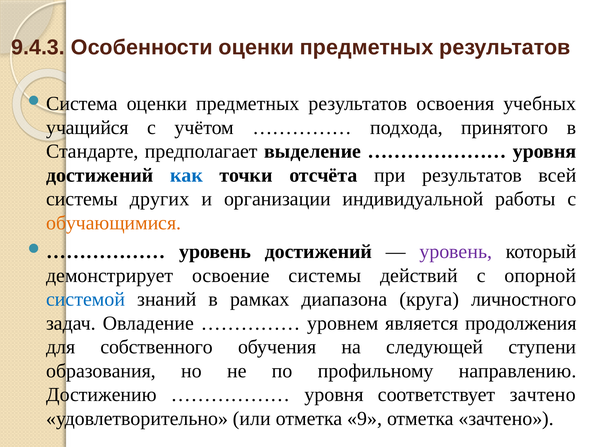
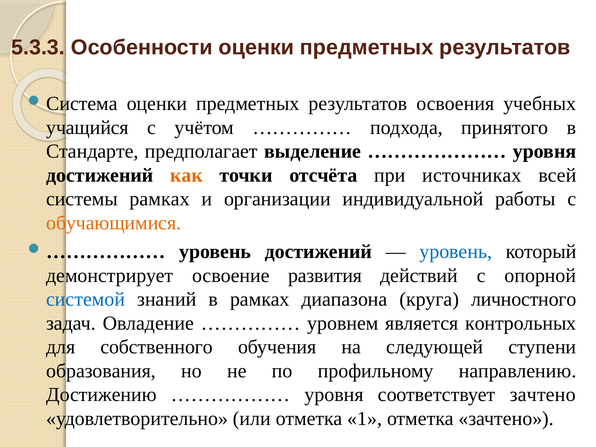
9.4.3: 9.4.3 -> 5.3.3 (38, 48)
как colour: blue -> orange (187, 175)
при результатов: результатов -> источниках (472, 175)
системы других: других -> рамках (160, 199)
уровень colour: purple -> blue (456, 252)
освоение системы: системы -> развития (325, 276)
продолжения: продолжения -> контрольных (521, 323)
9: 9 -> 1 (365, 419)
